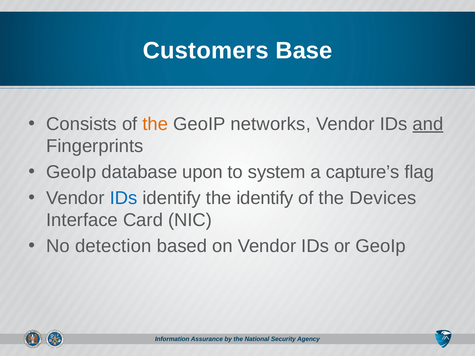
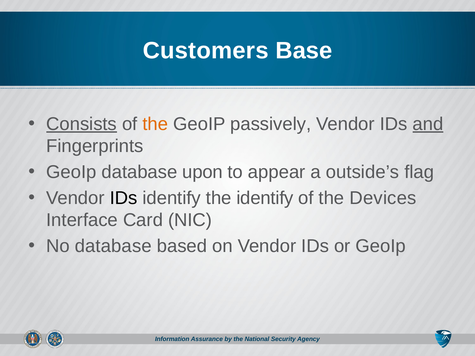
Consists underline: none -> present (82, 124)
networks: networks -> passively (271, 124)
system: system -> appear (277, 172)
capture’s: capture’s -> outside’s (363, 172)
IDs colour: blue -> black (124, 198)
No detection: detection -> database (113, 246)
